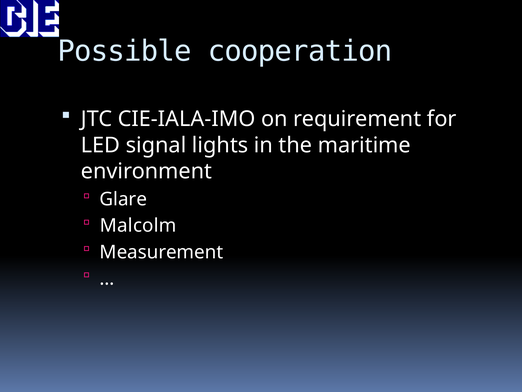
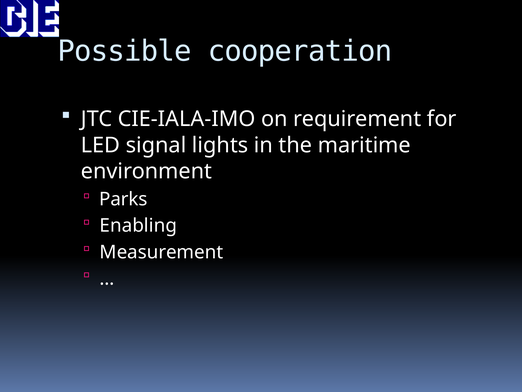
Glare: Glare -> Parks (123, 199)
Malcolm: Malcolm -> Enabling (138, 225)
